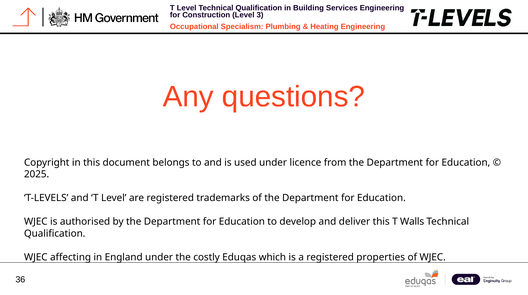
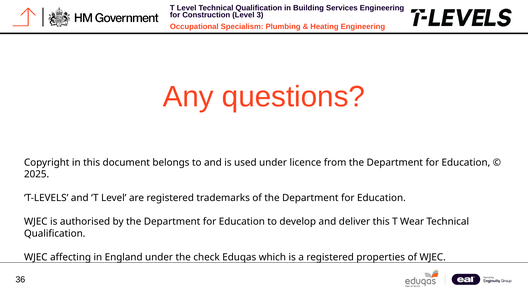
Walls: Walls -> Wear (412, 222)
costly: costly -> check (207, 257)
